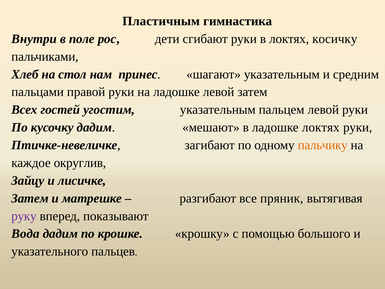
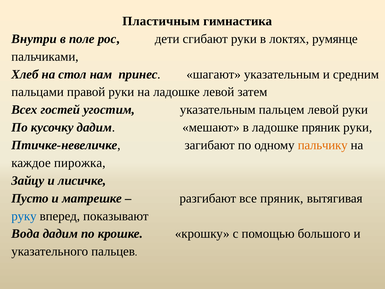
косичку: косичку -> румянце (335, 39)
ладошке локтях: локтях -> пряник (321, 127)
округлив: округлив -> пирожка (80, 163)
Затем: Затем -> Пусто (30, 198)
руку colour: purple -> blue (24, 216)
